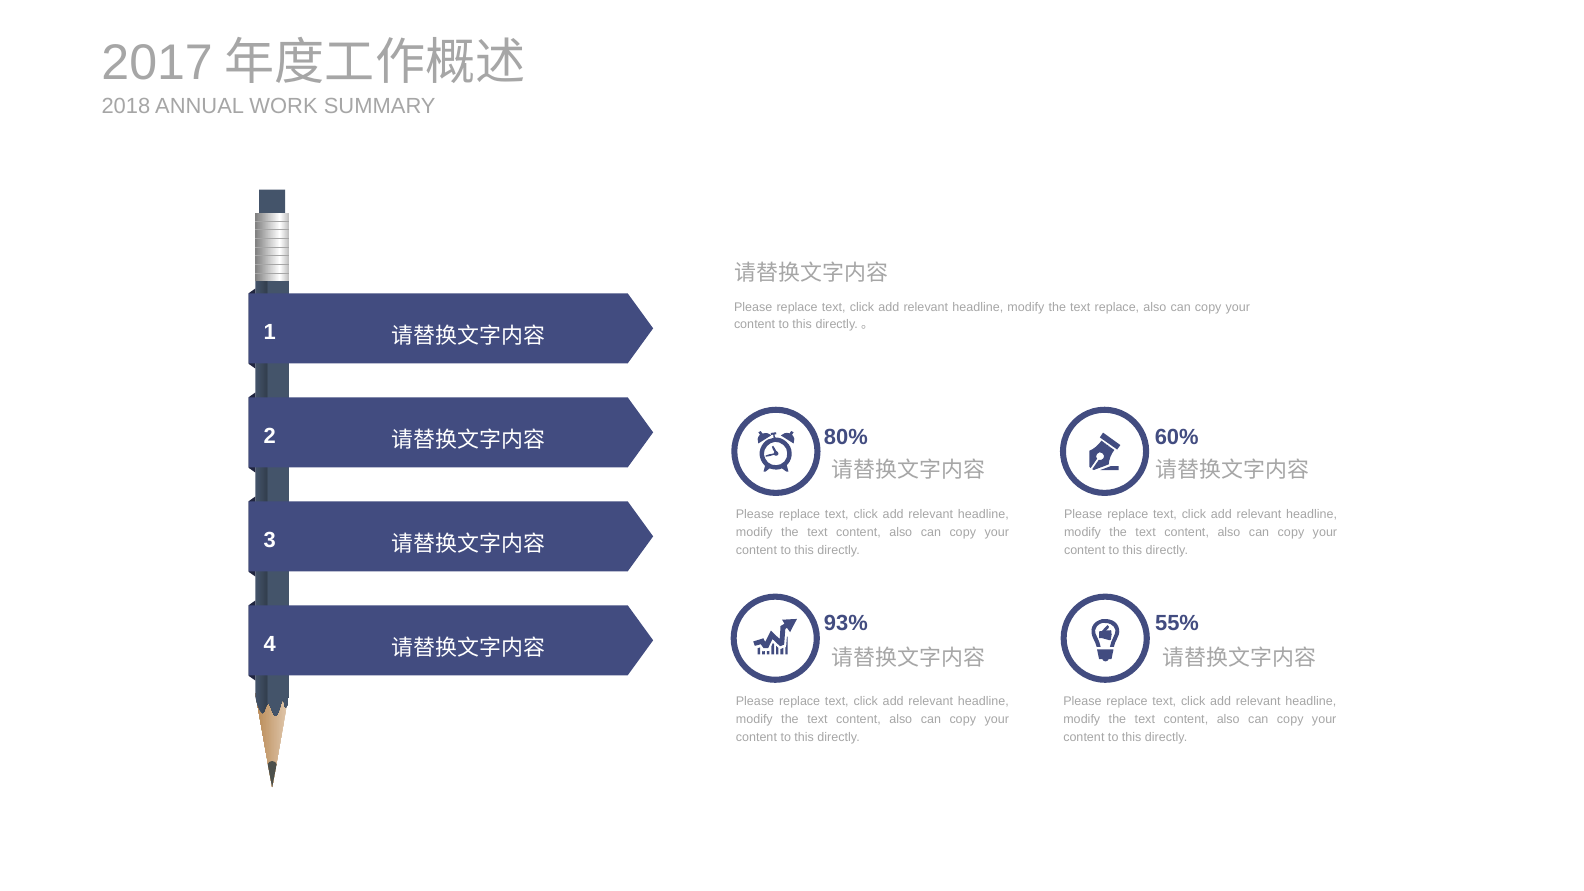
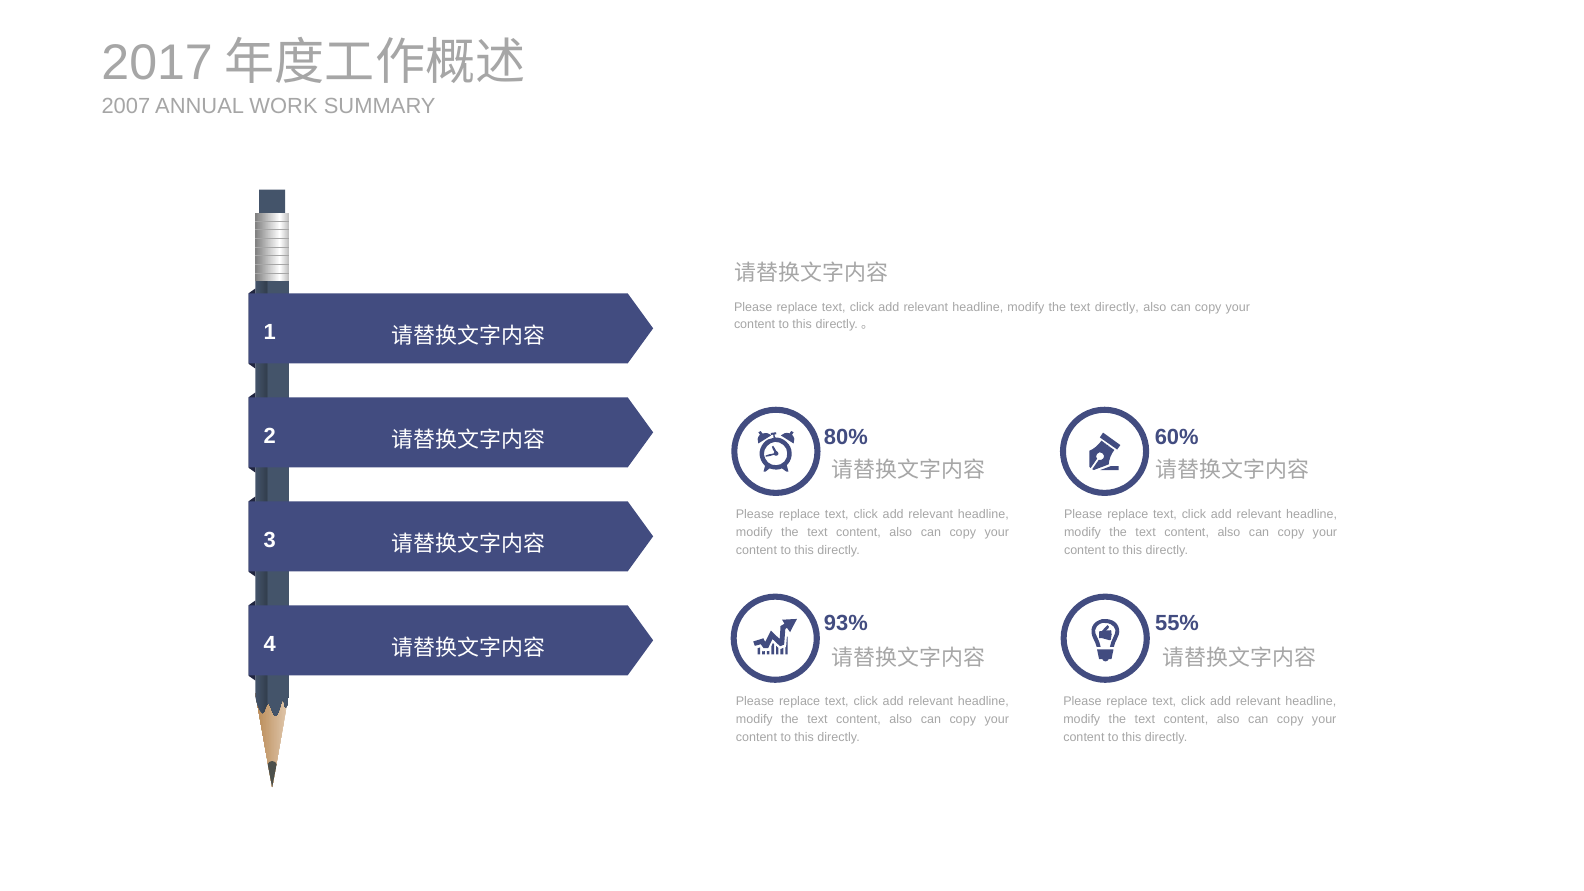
2018: 2018 -> 2007 (126, 106)
text replace: replace -> directly (1117, 307)
